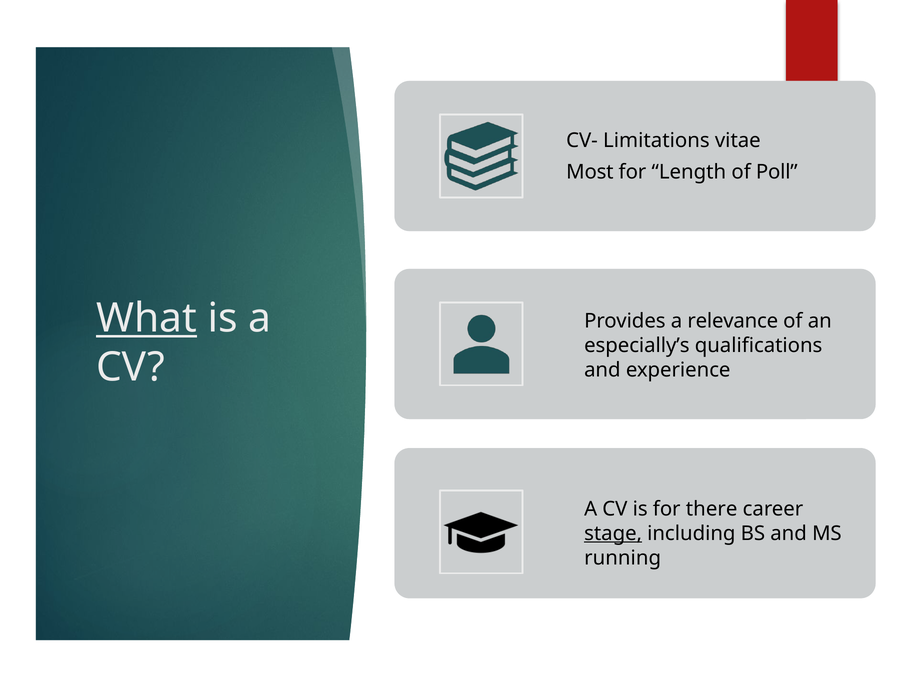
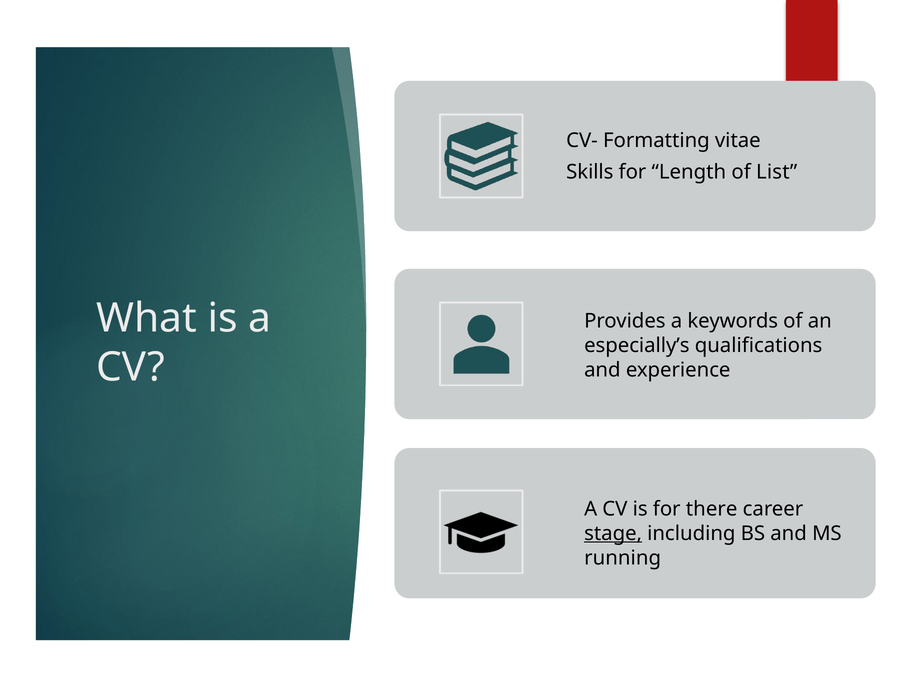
Limitations: Limitations -> Formatting (656, 141)
Most: Most -> Skills (590, 172)
Poll: Poll -> List (777, 172)
What underline: present -> none (147, 319)
relevance: relevance -> keywords (733, 321)
